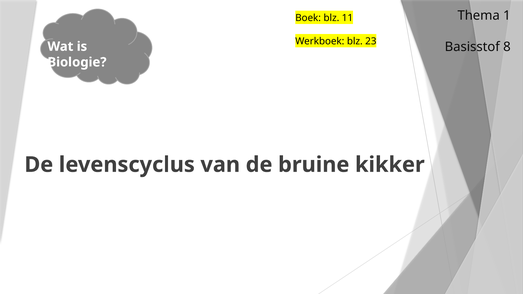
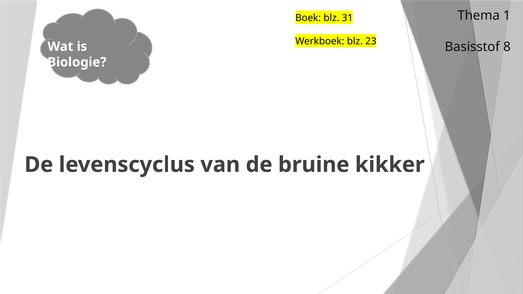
11: 11 -> 31 (347, 18)
